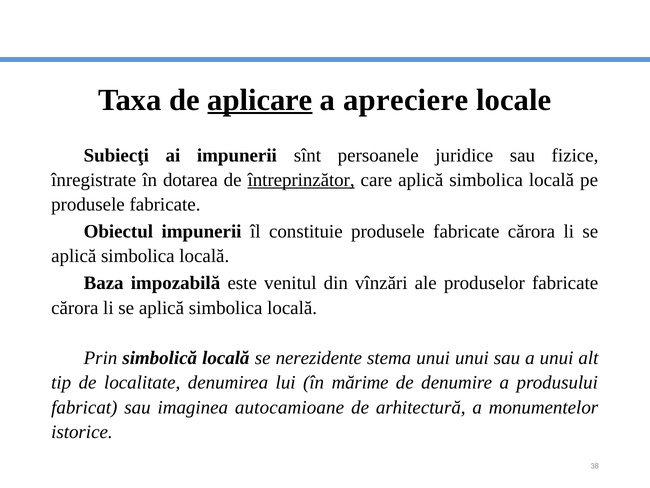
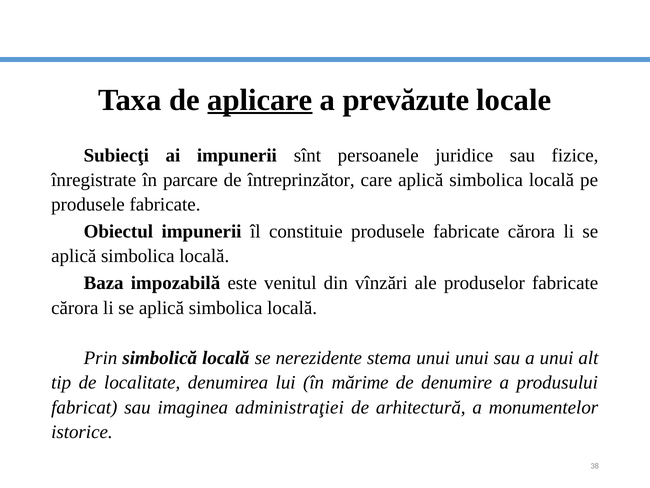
apreciere: apreciere -> prevăzute (406, 100)
dotarea: dotarea -> parcare (190, 180)
întreprinzător underline: present -> none (301, 180)
autocamioane: autocamioane -> administraţiei (290, 407)
